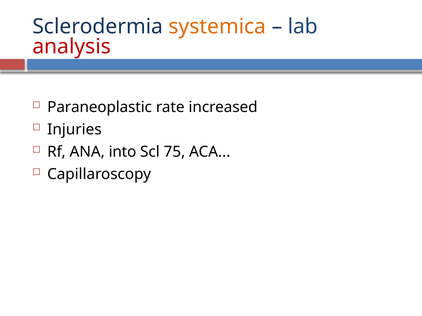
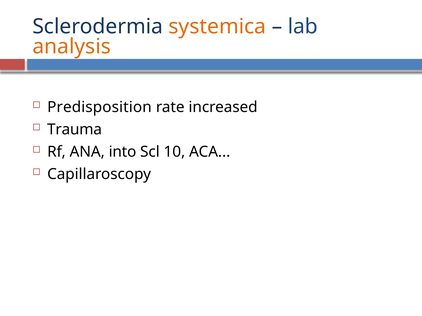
analysis colour: red -> orange (72, 47)
Paraneoplastic: Paraneoplastic -> Predisposition (99, 107)
Injuries: Injuries -> Trauma (75, 130)
75: 75 -> 10 (174, 152)
